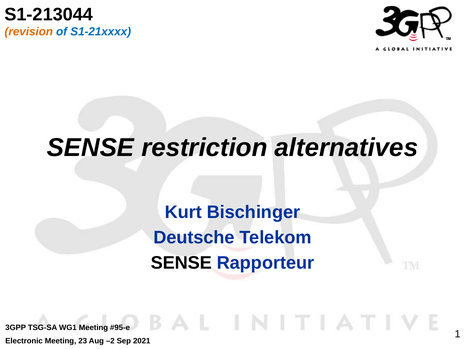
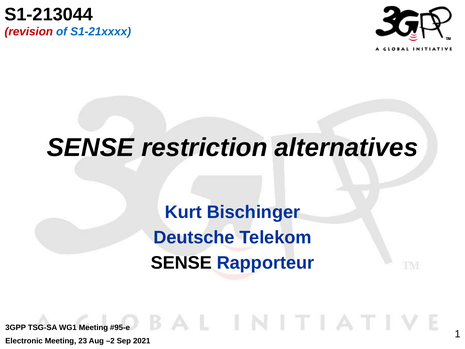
revision colour: orange -> red (29, 32)
